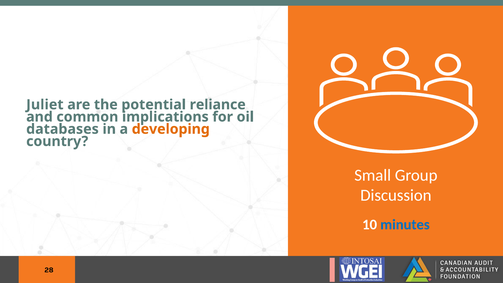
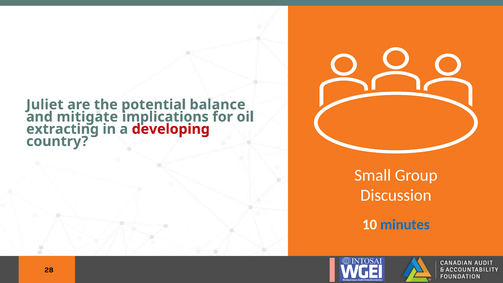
reliance: reliance -> balance (218, 105)
common: common -> mitigate (87, 117)
databases: databases -> extracting (63, 129)
developing colour: orange -> red (171, 129)
